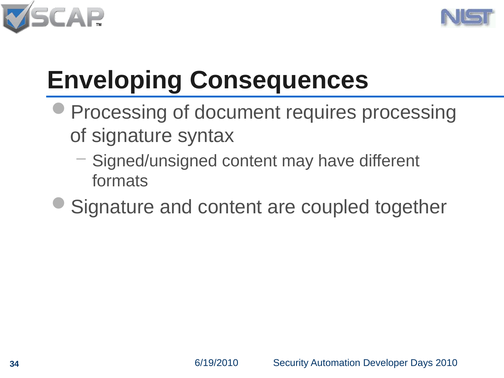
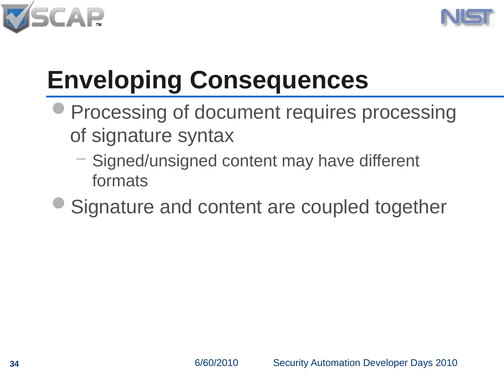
6/19/2010: 6/19/2010 -> 6/60/2010 (217, 363)
